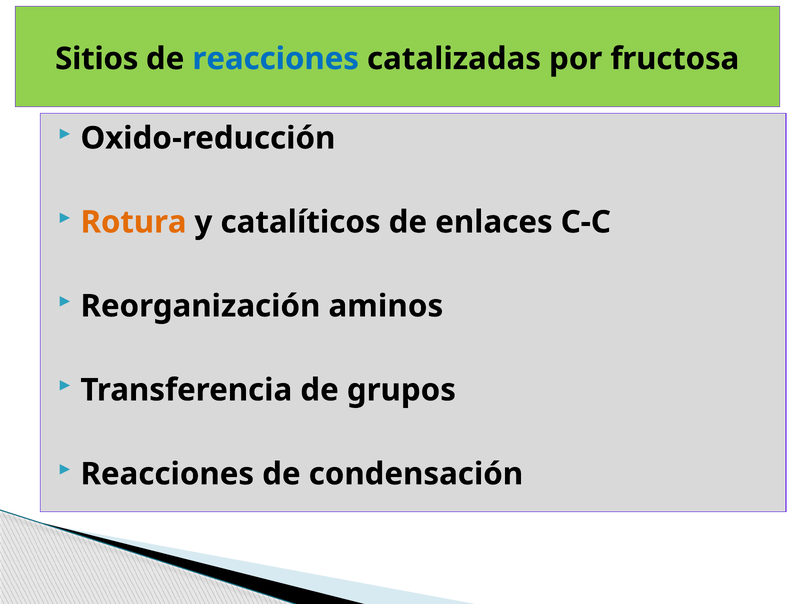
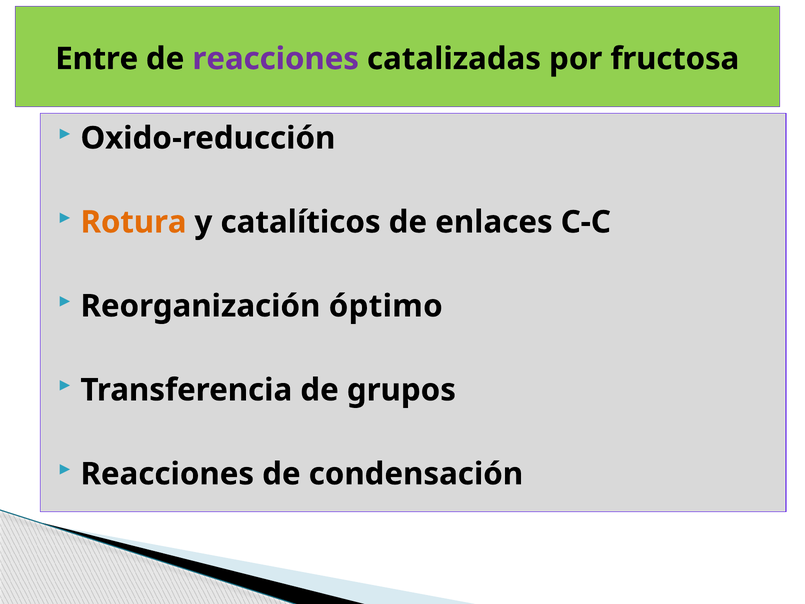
Sitios: Sitios -> Entre (97, 59)
reacciones colour: blue -> purple (276, 59)
aminos: aminos -> óptimo (386, 306)
